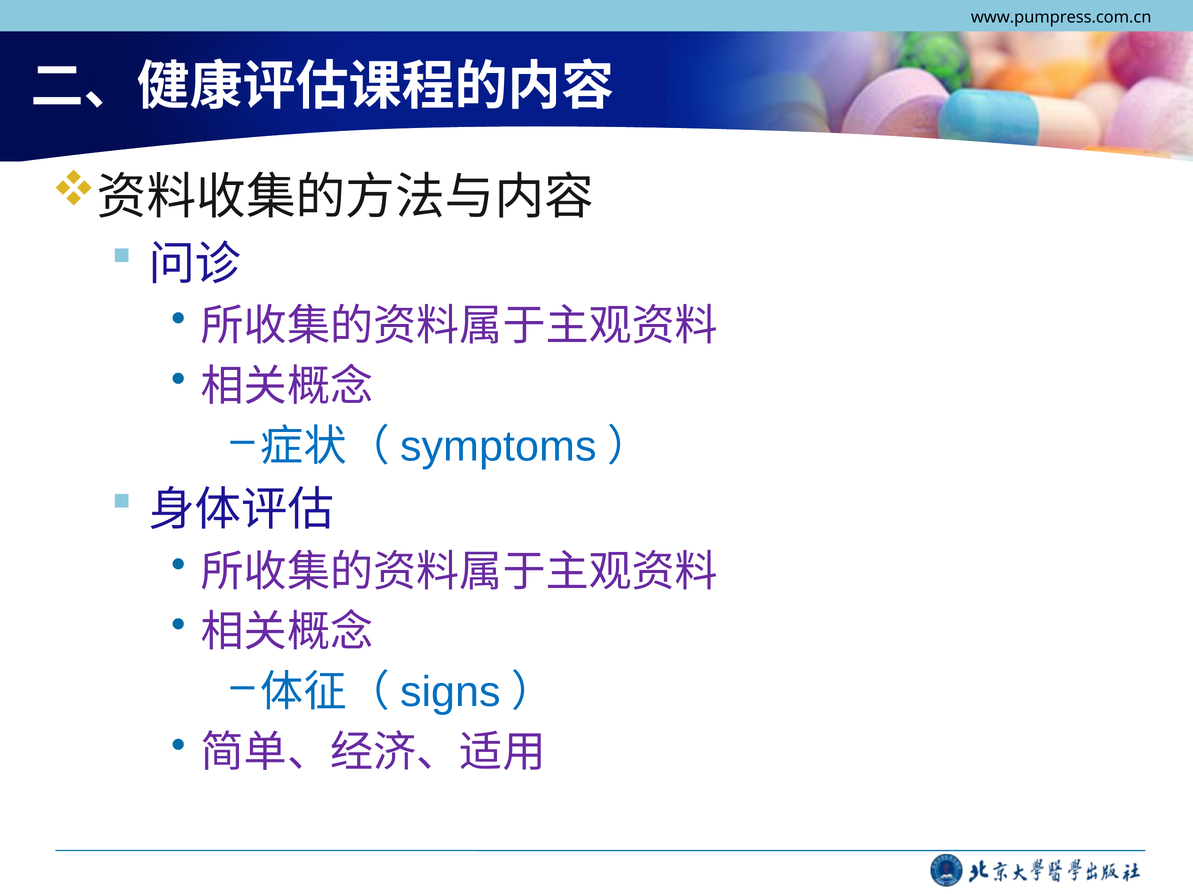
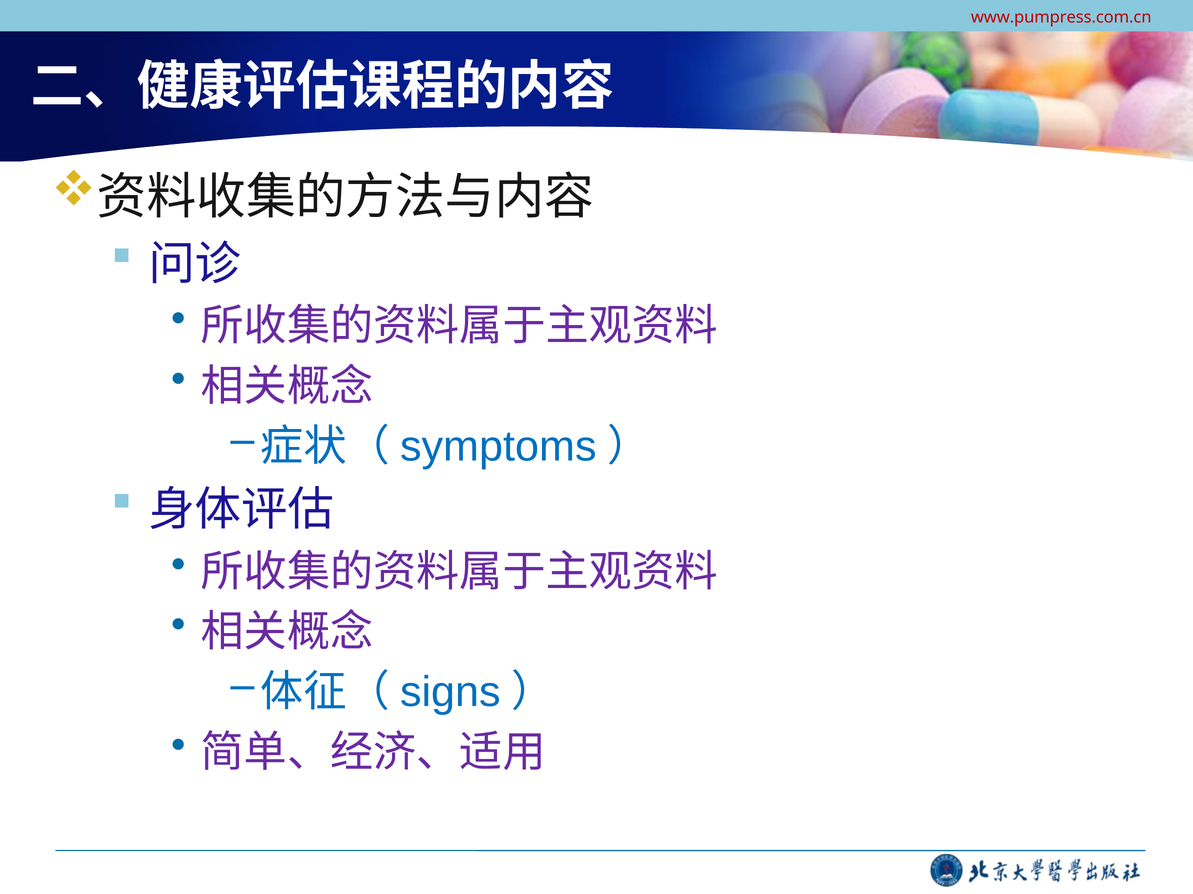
www.pumpress.com.cn colour: black -> red (1061, 17)
